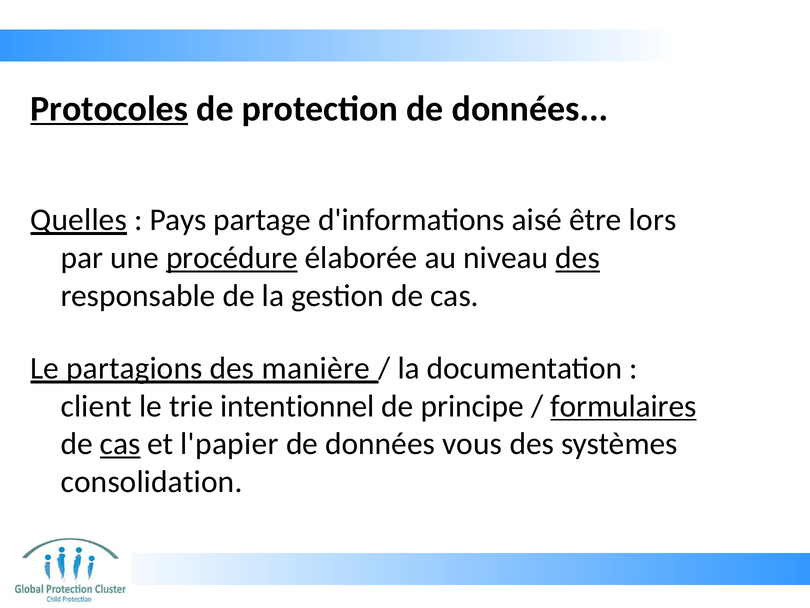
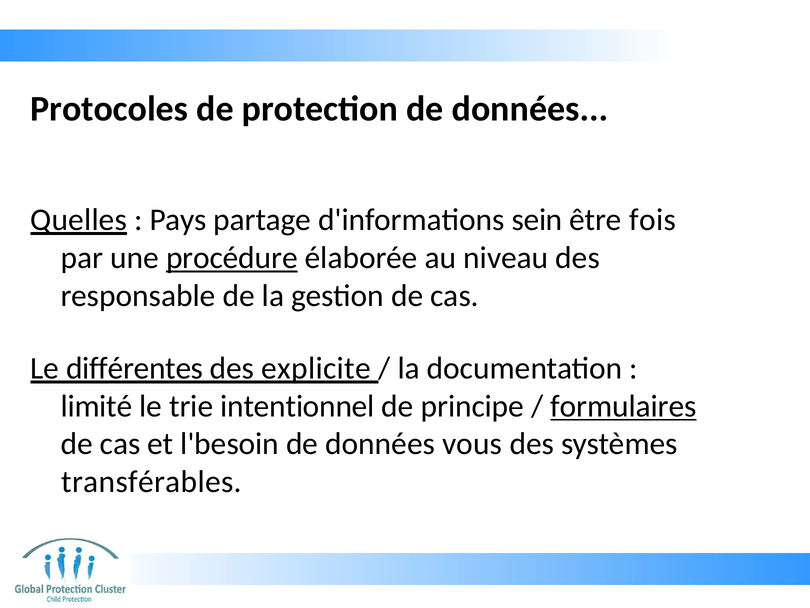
Protocoles underline: present -> none (109, 109)
aisé: aisé -> sein (537, 220)
lors: lors -> fois (653, 220)
des underline: present -> none (578, 258)
partagions: partagions -> différentes (135, 368)
manière: manière -> explicite (316, 368)
client: client -> limité (96, 406)
cas underline: present -> none (120, 444)
l'papier: l'papier -> l'besoin (230, 444)
consolidation: consolidation -> transférables (152, 482)
